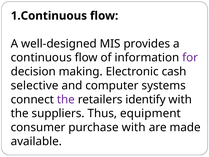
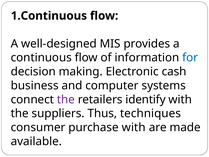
for colour: purple -> blue (190, 58)
selective: selective -> business (35, 85)
equipment: equipment -> techniques (150, 113)
